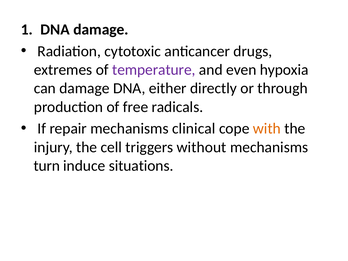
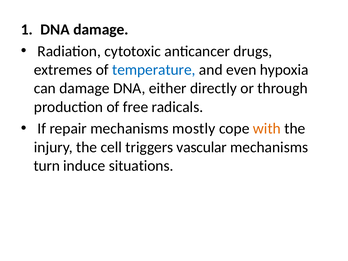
temperature colour: purple -> blue (154, 70)
clinical: clinical -> mostly (194, 129)
without: without -> vascular (202, 147)
